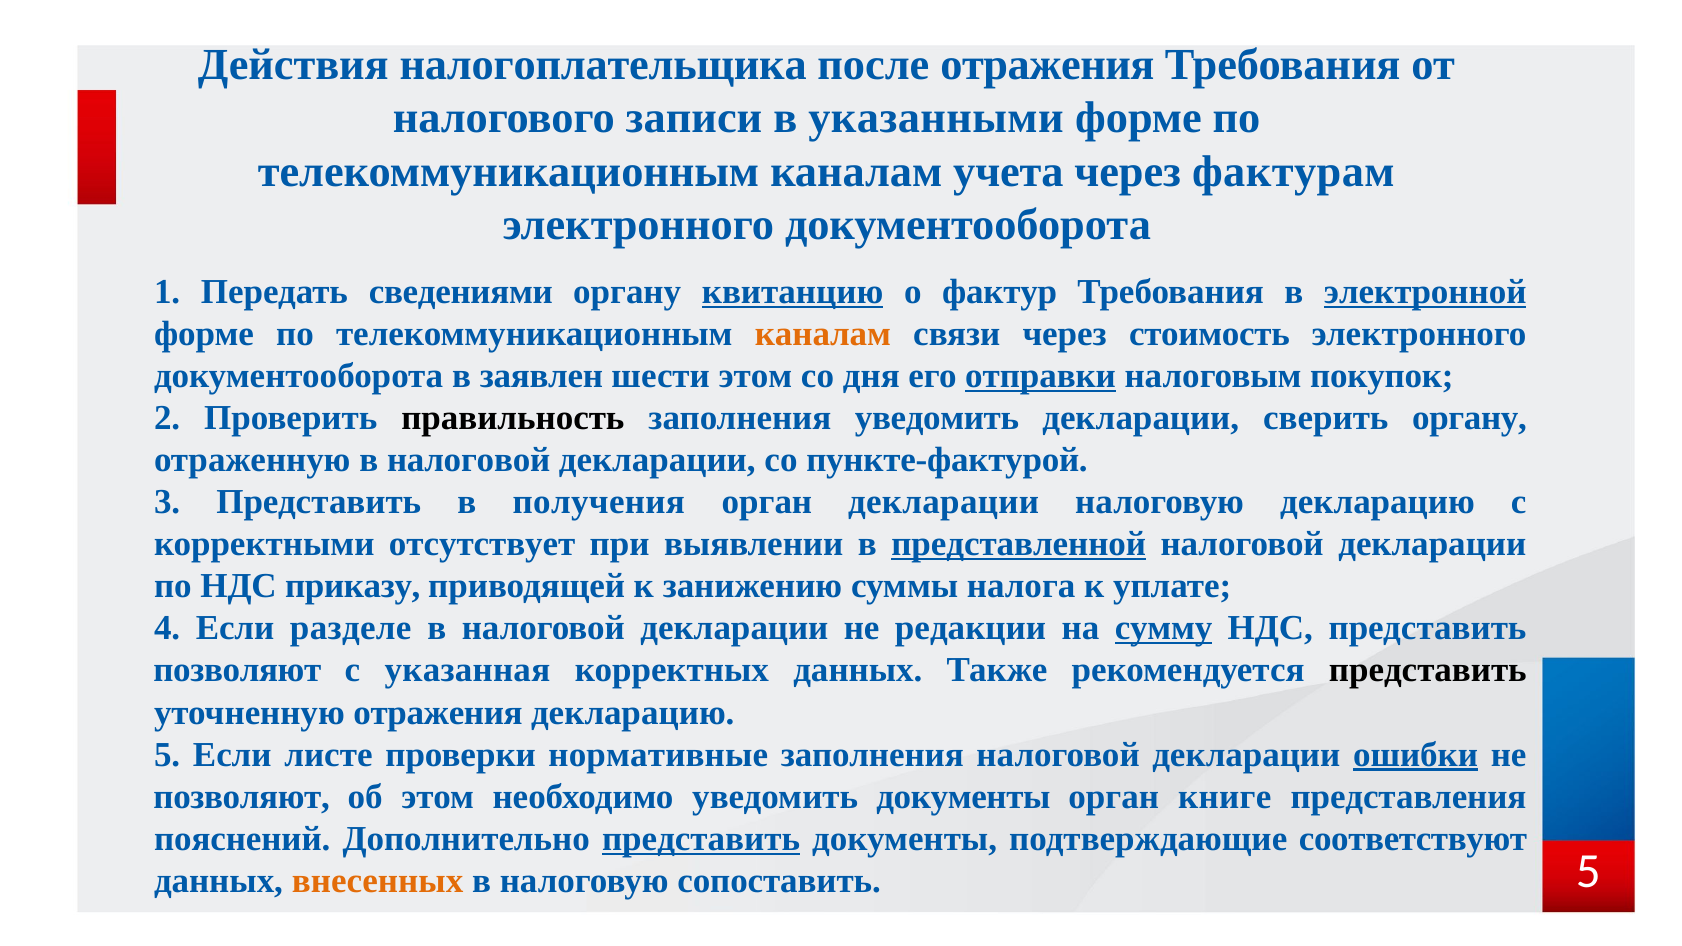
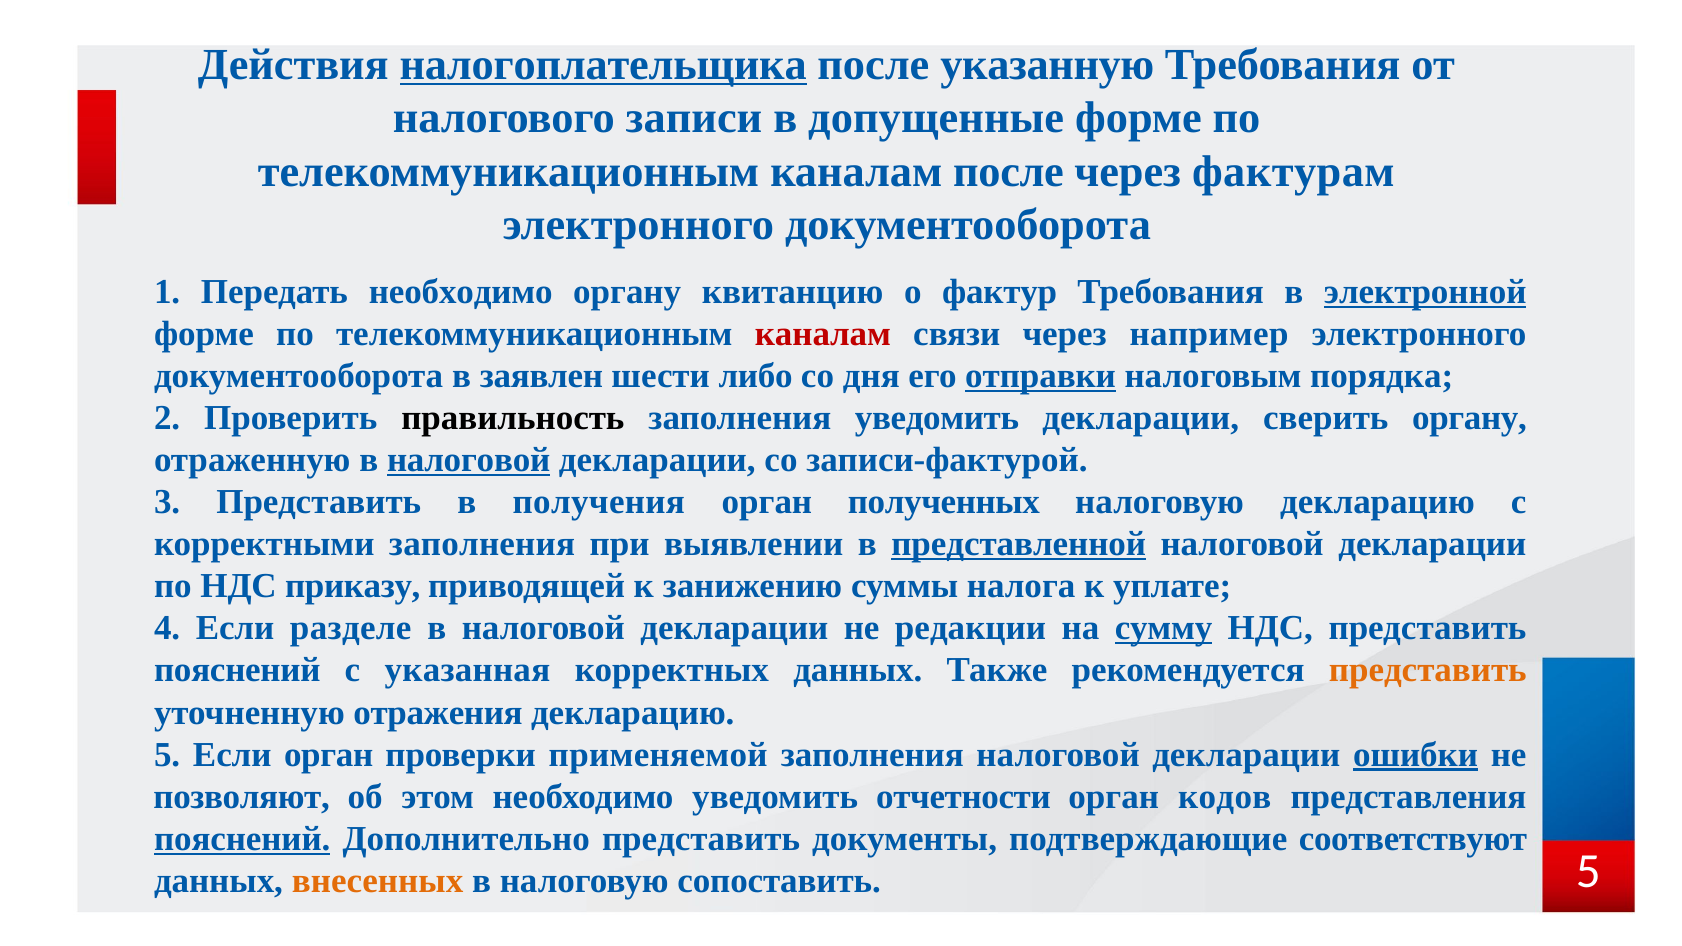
налогоплательщика underline: none -> present (603, 65)
после отражения: отражения -> указанную (1047, 65)
указанными: указанными -> допущенные (936, 118)
каналам учета: учета -> после (1009, 172)
Передать сведениями: сведениями -> необходимо (461, 292)
квитанцию underline: present -> none (793, 292)
каналам colour: orange -> red (823, 334)
стоимость: стоимость -> например (1209, 334)
шести этом: этом -> либо (756, 376)
покупок: покупок -> порядка (1382, 376)
налоговой underline: none -> present (469, 460)
пункте-фактурой: пункте-фактурой -> записи-фактурой (947, 460)
орган декларации: декларации -> полученных (944, 502)
корректными отсутствует: отсутствует -> заполнения (482, 544)
позволяют: позволяют -> пояснений (237, 671)
представить colour: black -> orange (1428, 671)
Если листе: листе -> орган (329, 755)
нормативные: нормативные -> применяемой (658, 755)
уведомить документы: документы -> отчетности (963, 797)
книге: книге -> кодов (1225, 797)
пояснений underline: none -> present (242, 839)
представить underline: present -> none (701, 839)
